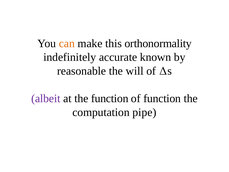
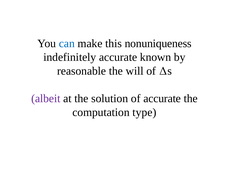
can colour: orange -> blue (67, 43)
orthonormality: orthonormality -> nonuniqueness (158, 43)
the function: function -> solution (110, 98)
of function: function -> accurate (162, 98)
pipe: pipe -> type (144, 112)
